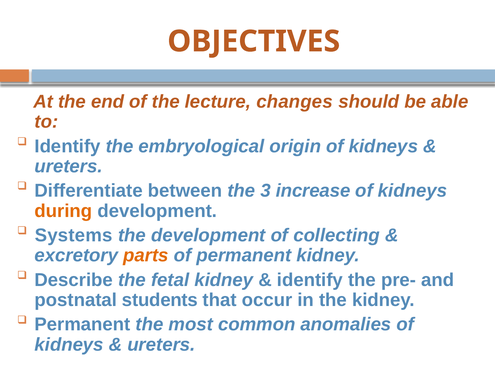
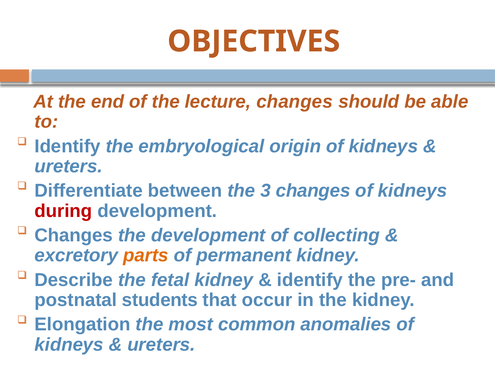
3 increase: increase -> changes (313, 190)
during colour: orange -> red (63, 211)
Systems: Systems -> Changes (74, 235)
Permanent: Permanent -> Elongation (82, 324)
